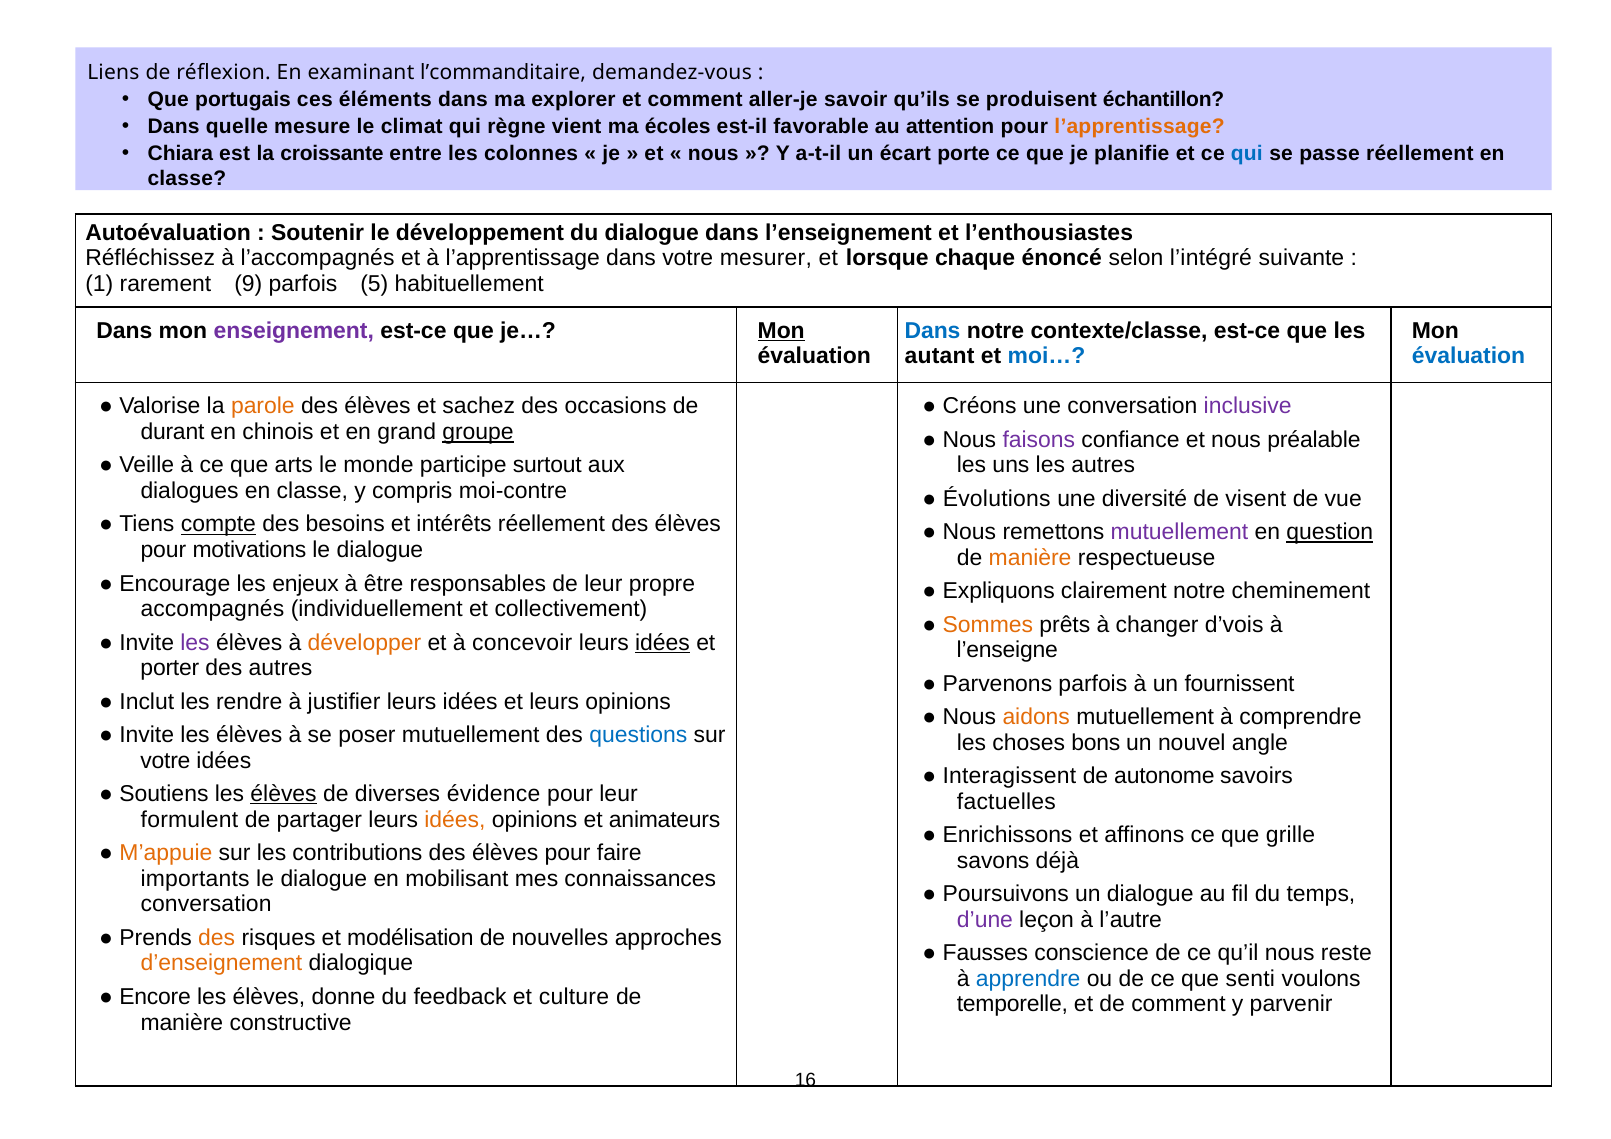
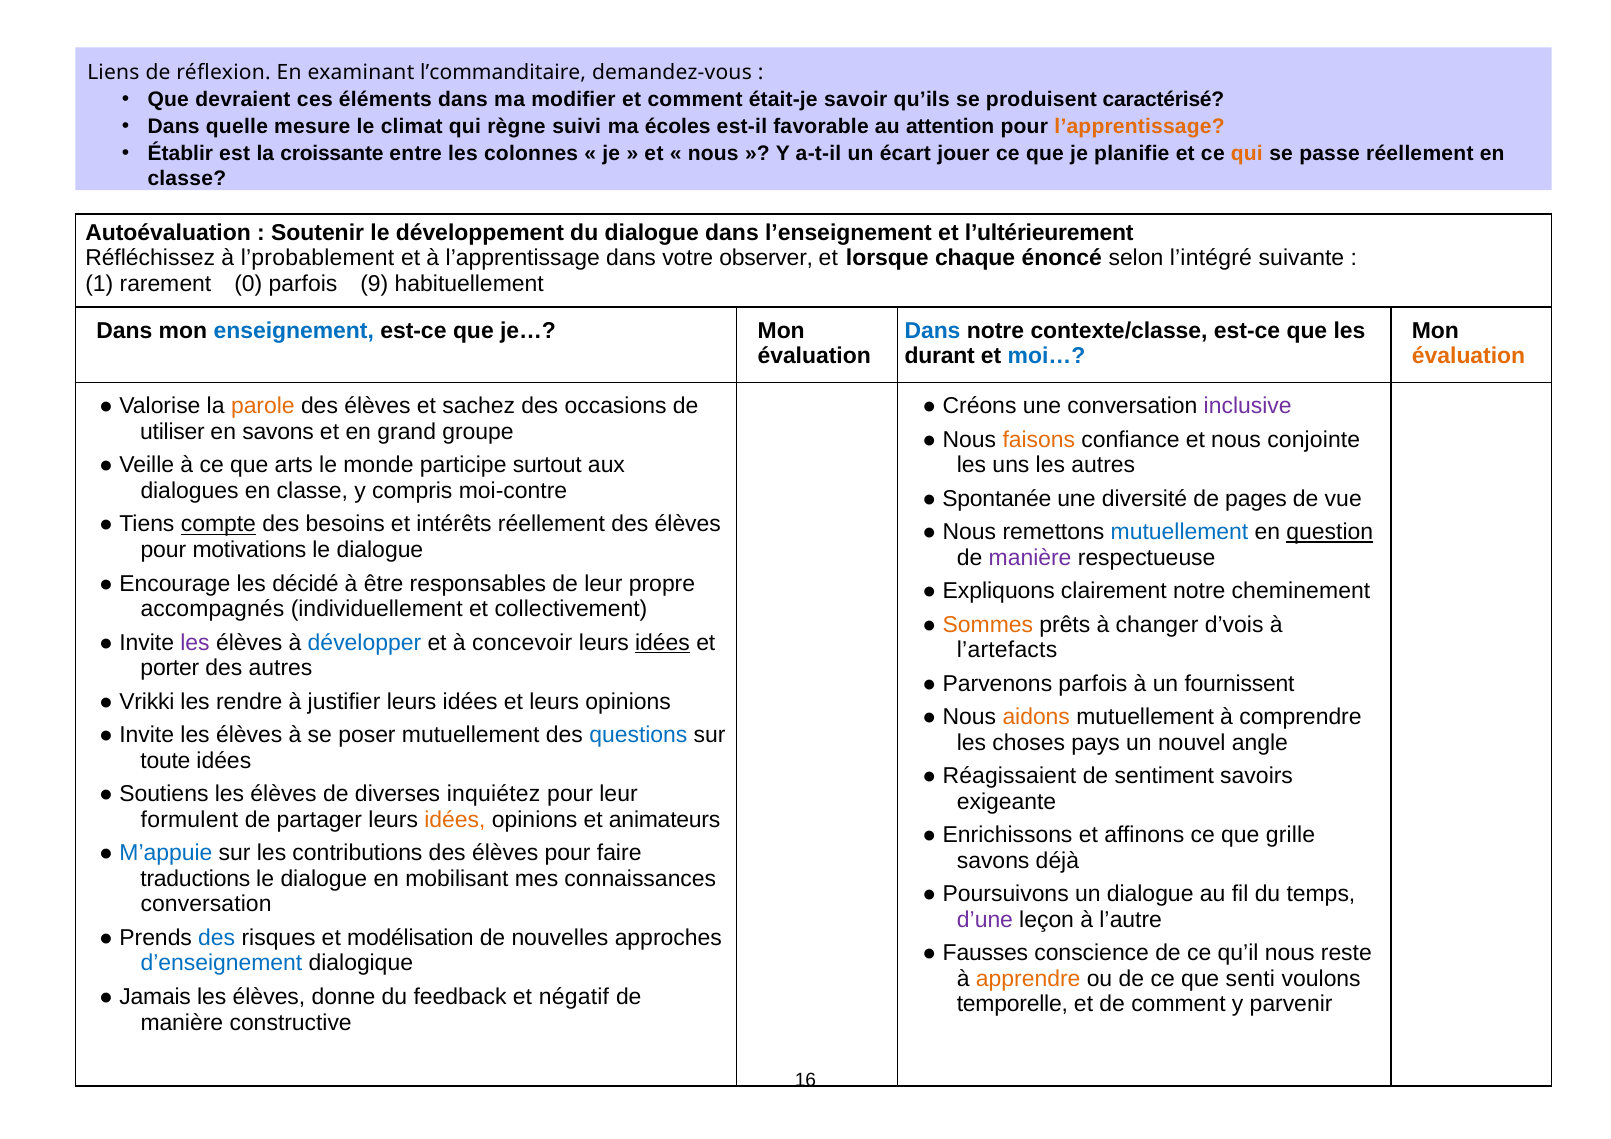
portugais: portugais -> devraient (243, 100)
explorer: explorer -> modifier (573, 100)
aller-je: aller-je -> était-je (783, 100)
échantillon: échantillon -> caractérisé (1164, 100)
vient: vient -> suivi (577, 127)
Chiara: Chiara -> Établir (180, 154)
porte: porte -> jouer (963, 154)
qui colour: blue -> orange (1247, 154)
l’enthousiastes: l’enthousiastes -> l’ultérieurement (1049, 233)
l’accompagnés: l’accompagnés -> l’probablement (318, 258)
mesurer: mesurer -> observer (766, 258)
9: 9 -> 0 (248, 284)
5: 5 -> 9 (374, 284)
enseignement colour: purple -> blue (294, 331)
Mon underline: present -> none (781, 331)
autant: autant -> durant (940, 356)
évaluation colour: blue -> orange (1469, 356)
durant: durant -> utiliser (172, 432)
en chinois: chinois -> savons (278, 432)
groupe underline: present -> none (478, 432)
faisons colour: purple -> orange (1039, 440)
préalable: préalable -> conjointe (1314, 440)
Évolutions: Évolutions -> Spontanée (997, 499)
visent: visent -> pages (1256, 499)
mutuellement colour: purple -> blue (1180, 532)
manière colour: orange -> purple (1030, 558)
enjeux: enjeux -> décidé (306, 584)
développer colour: orange -> blue (364, 643)
l’enseigne: l’enseigne -> l’artefacts (1007, 650)
Inclut: Inclut -> Vrikki (147, 702)
bons: bons -> pays (1096, 743)
votre: votre -> toute (165, 761)
Interagissent: Interagissent -> Réagissaient (1009, 776)
autonome: autonome -> sentiment (1164, 776)
élèves underline: present -> none (284, 794)
évidence: évidence -> inquiétez (494, 794)
factuelles: factuelles -> exigeante (1007, 802)
M’appuie colour: orange -> blue (166, 853)
importants: importants -> traductions (195, 879)
des colour: orange -> blue (217, 938)
d’enseignement colour: orange -> blue (221, 964)
apprendre colour: blue -> orange (1028, 979)
Encore: Encore -> Jamais (155, 997)
culture: culture -> négatif (574, 997)
